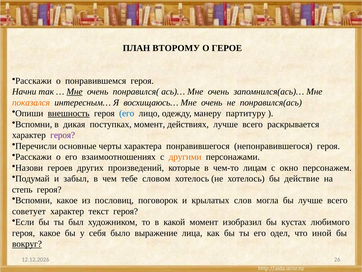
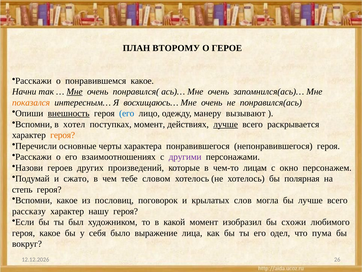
понравившемся героя: героя -> какое (142, 81)
партитуру: партитуру -> вызывают (246, 113)
дикая: дикая -> хотел (74, 124)
лучше underline: none -> present (226, 124)
героя colour: purple -> orange (63, 135)
другими colour: orange -> purple (185, 157)
забыл: забыл -> сжато (76, 178)
действие: действие -> полярная (302, 178)
советует: советует -> рассказу (29, 211)
текст: текст -> нашу (99, 211)
кустах: кустах -> схожи (294, 222)
иной: иной -> пума (322, 233)
вокруг underline: present -> none (27, 244)
